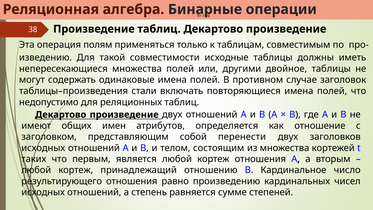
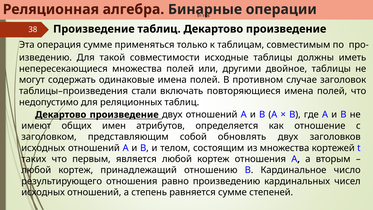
операция полям: полям -> сумме (98, 45)
перенести: перенести -> обновлять (242, 137)
